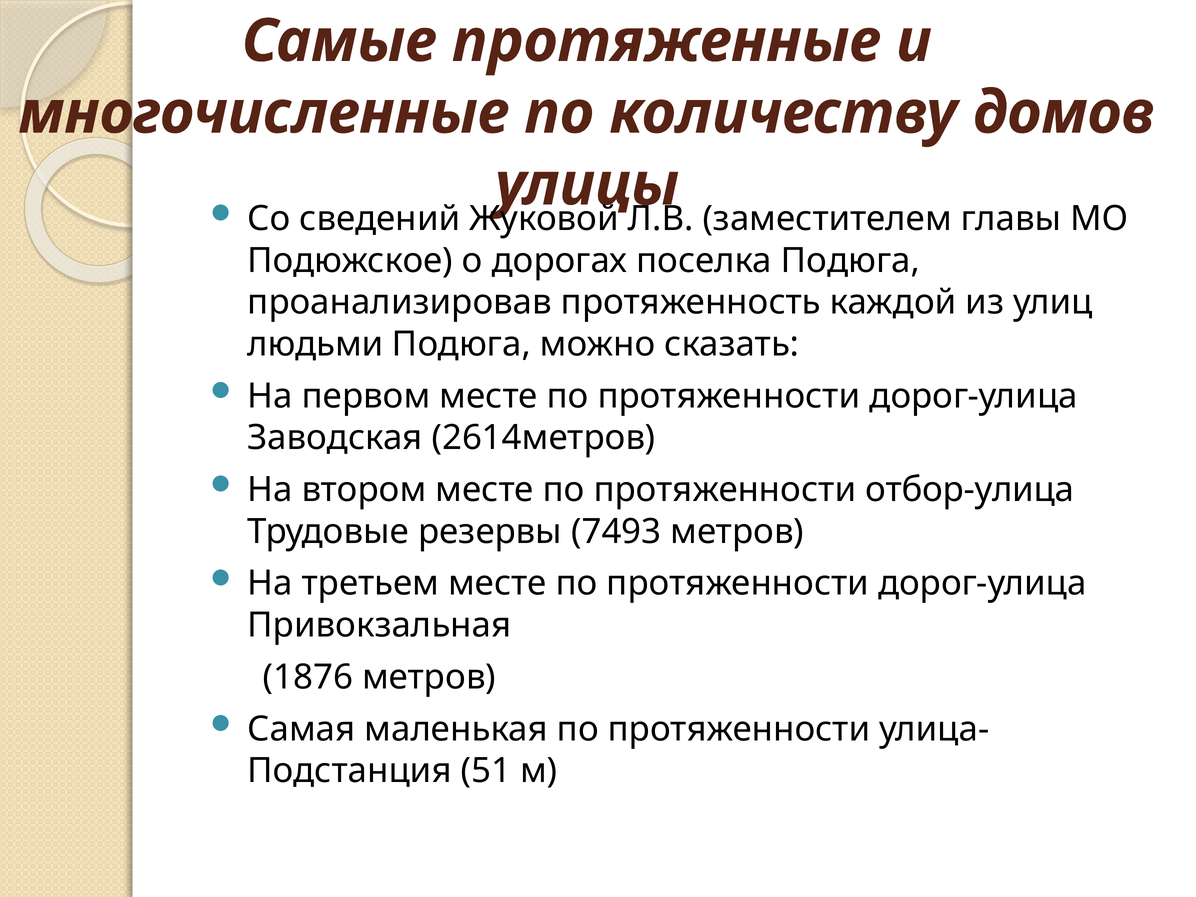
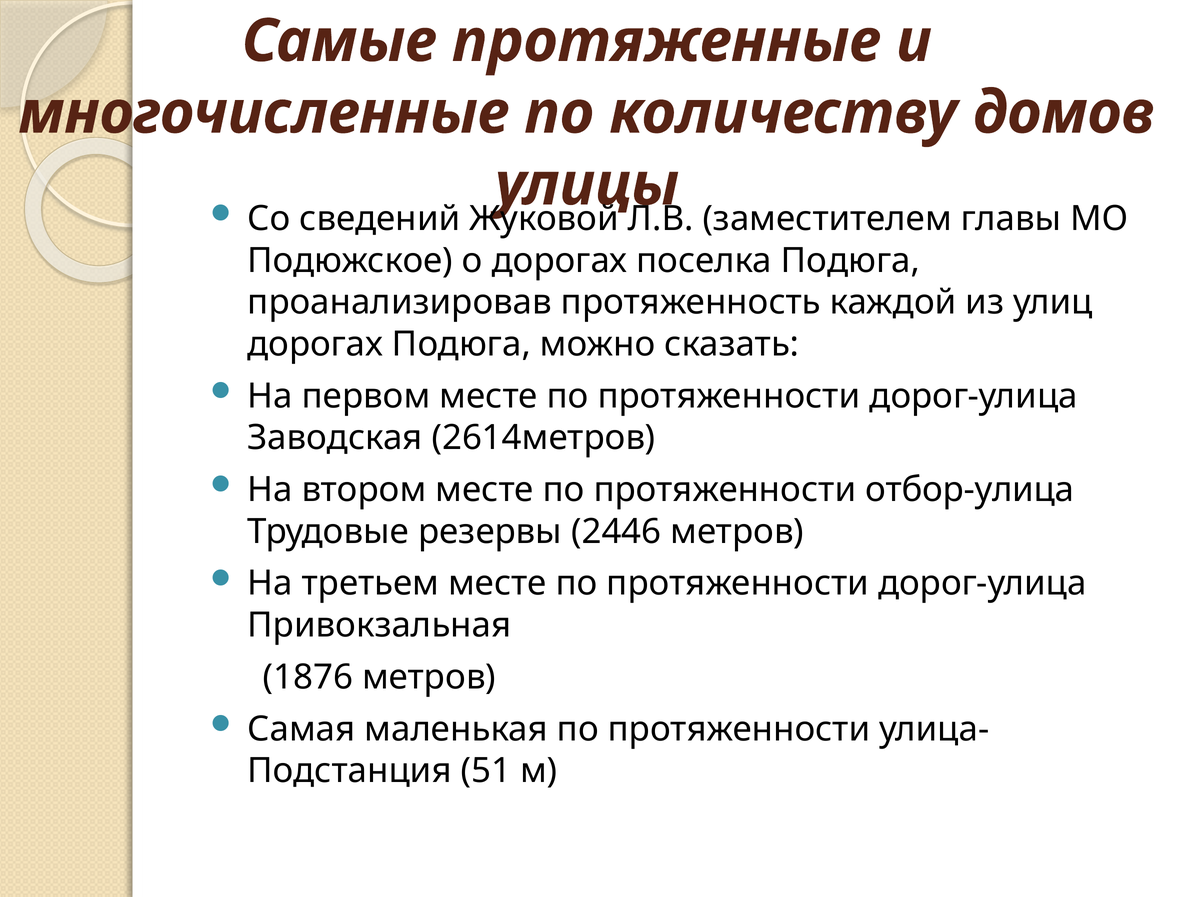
людьми: людьми -> дорогах (315, 344)
7493: 7493 -> 2446 (616, 532)
